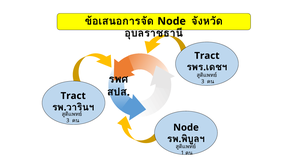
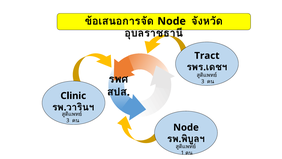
Tract: Tract -> Clinic (73, 96)
